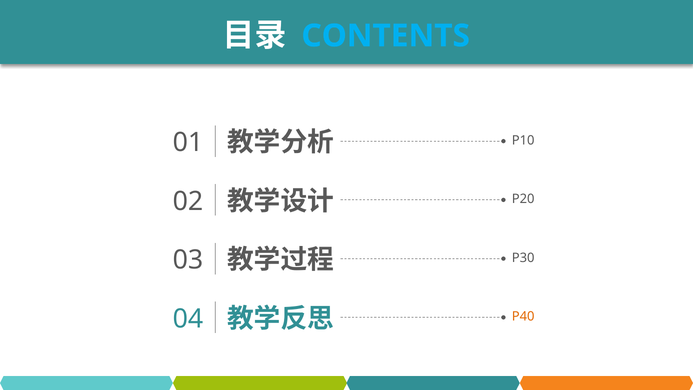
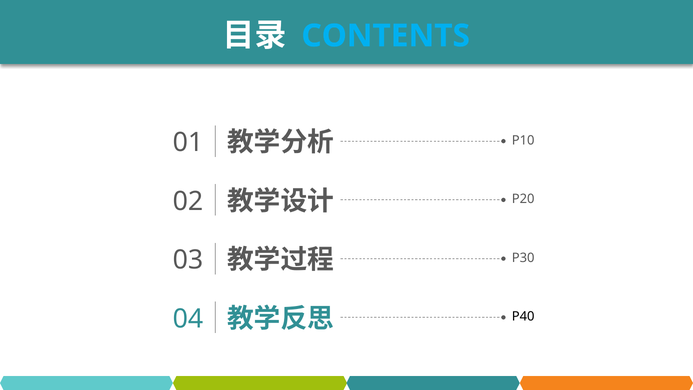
P40 colour: orange -> black (523, 317)
